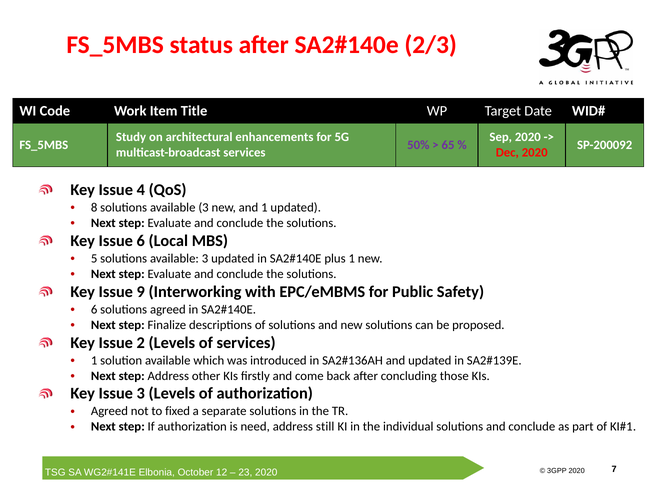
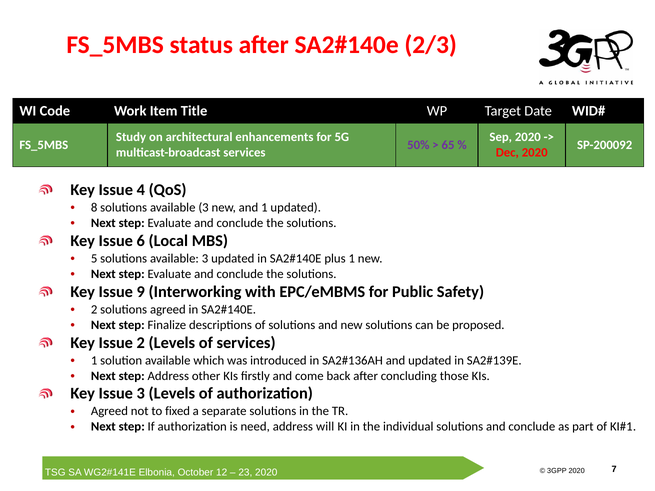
6: 6 -> 2 (94, 310)
still: still -> will (325, 427)
